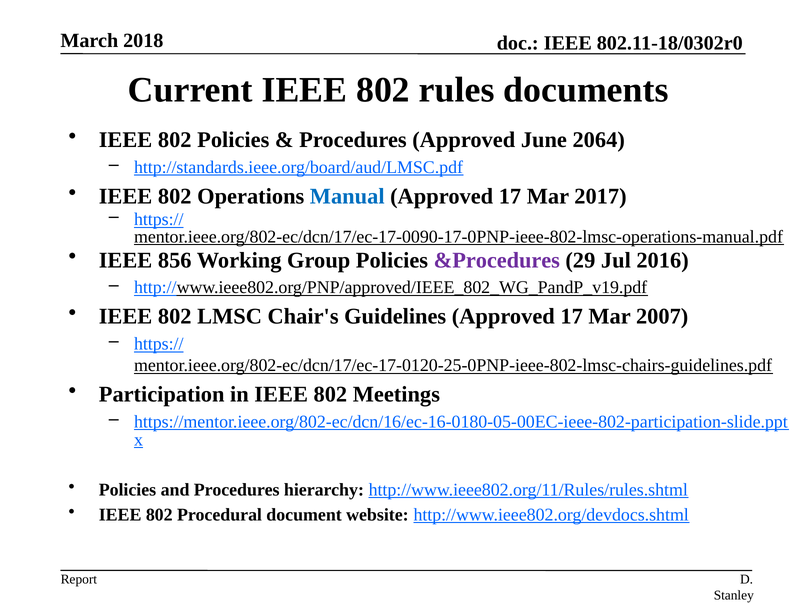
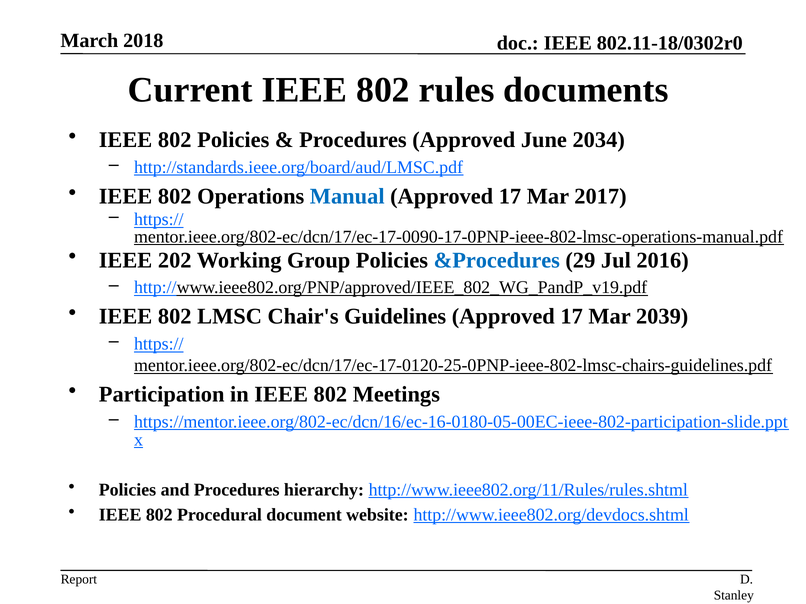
2064: 2064 -> 2034 (599, 140)
856: 856 -> 202 (175, 261)
&Procedures colour: purple -> blue (497, 261)
2007: 2007 -> 2039 (662, 317)
